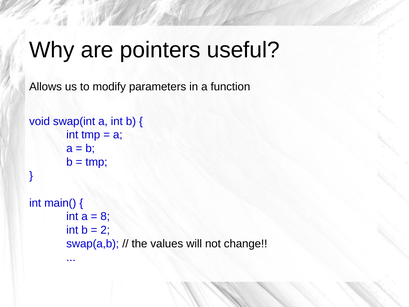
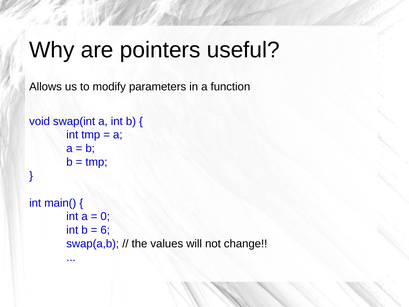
8: 8 -> 0 (105, 216)
2: 2 -> 6 (105, 230)
